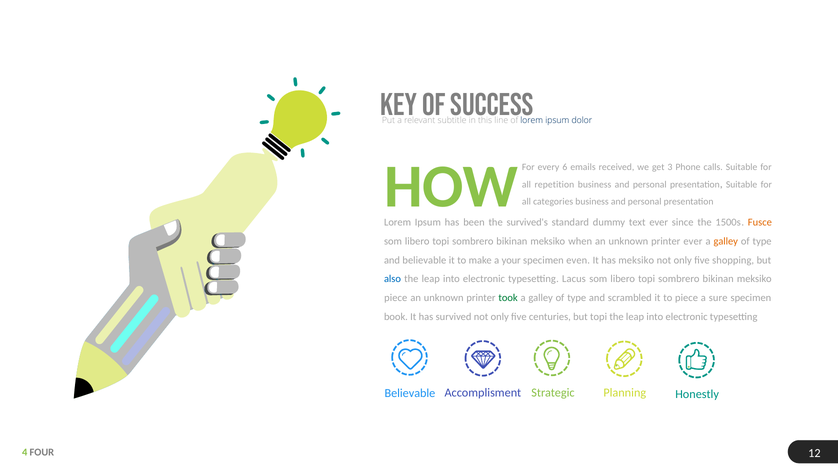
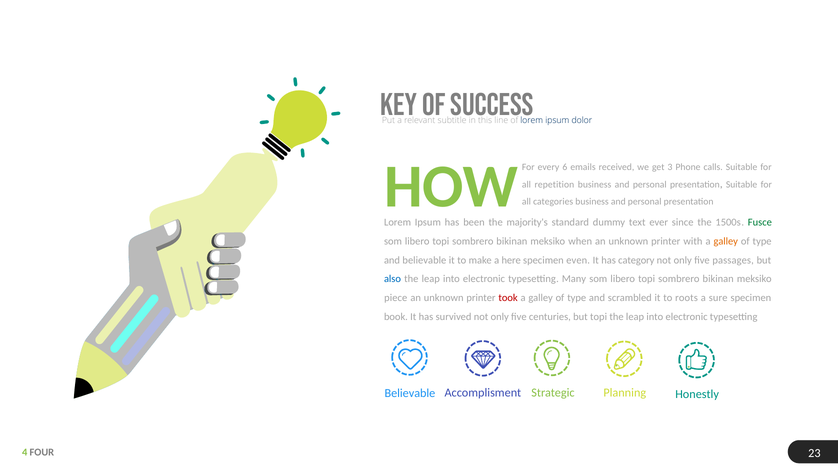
survived's: survived's -> majority's (527, 223)
Fusce colour: orange -> green (760, 223)
printer ever: ever -> with (693, 241)
your: your -> here (511, 260)
has meksiko: meksiko -> category (636, 260)
shopping: shopping -> passages (733, 260)
Lacus: Lacus -> Many (574, 279)
took colour: green -> red (508, 298)
to piece: piece -> roots (687, 298)
12: 12 -> 23 (814, 453)
